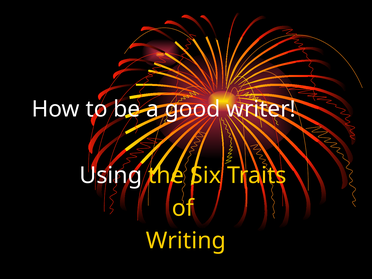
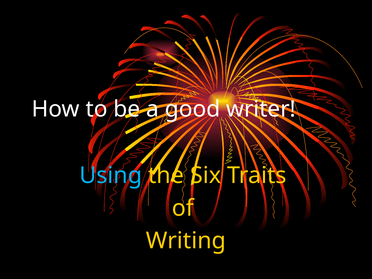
Using colour: white -> light blue (111, 176)
